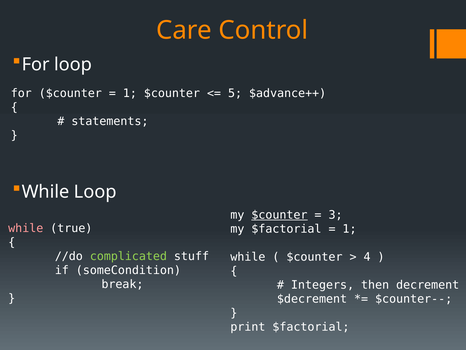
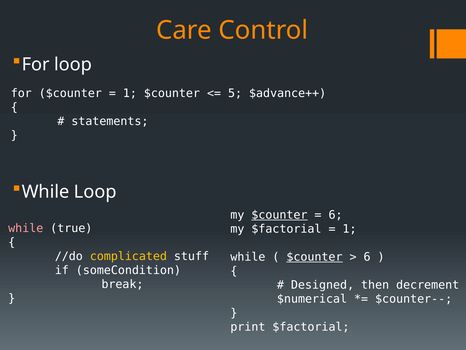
3: 3 -> 6 (336, 215)
complicated colour: light green -> yellow (128, 256)
$counter underline: none -> present (314, 256)
4: 4 -> 6 (367, 256)
Integers: Integers -> Designed (323, 284)
$decrement: $decrement -> $numerical (312, 298)
